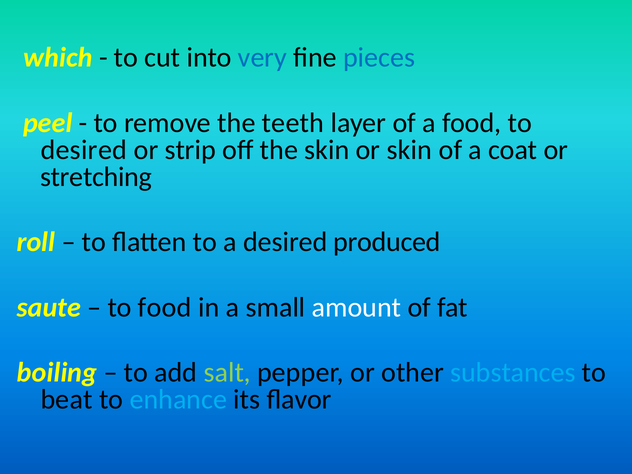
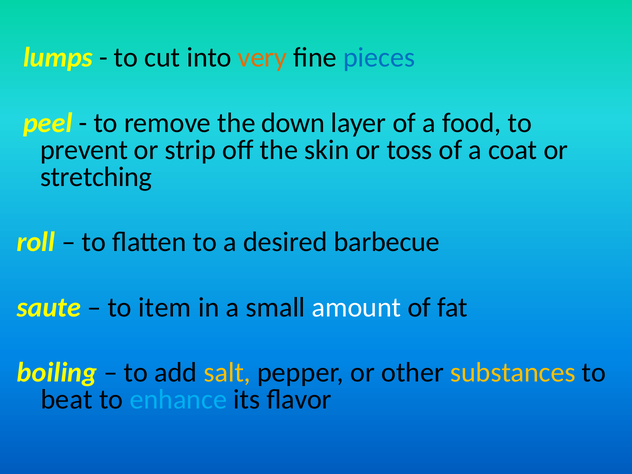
which: which -> lumps (58, 58)
very colour: blue -> orange (262, 58)
teeth: teeth -> down (293, 123)
desired: desired -> prevent (84, 150)
or skin: skin -> toss (410, 150)
produced: produced -> barbecue (387, 242)
to food: food -> item (165, 307)
salt colour: light green -> yellow (227, 372)
substances colour: light blue -> yellow (513, 372)
